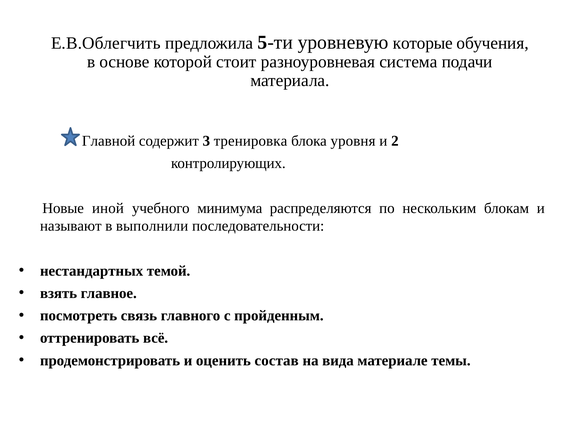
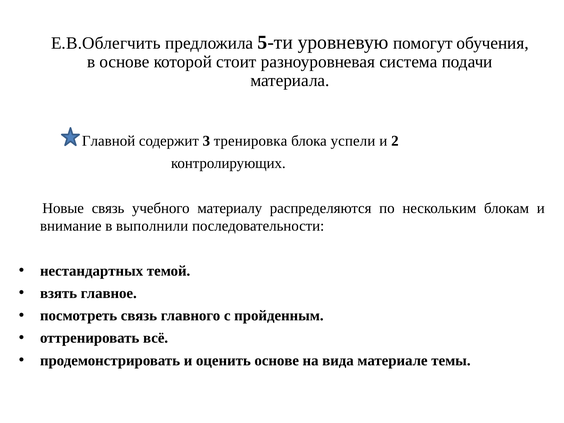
которые: которые -> помогут (423, 43)
уровня: уровня -> успели (353, 141)
Новые иной: иной -> связь (108, 208)
минимума: минимума -> материалу (230, 208)
называют: называют -> внимание (71, 226)
оценить состав: состав -> основе (277, 360)
